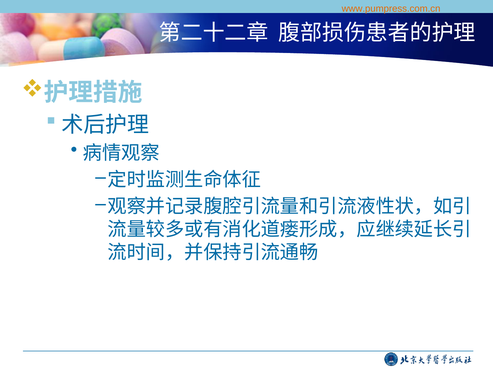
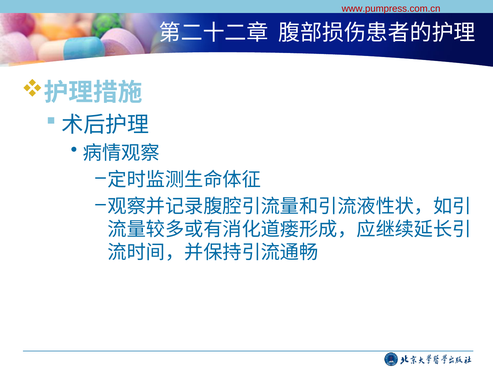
www.pumpress.com.cn colour: orange -> red (391, 9)
